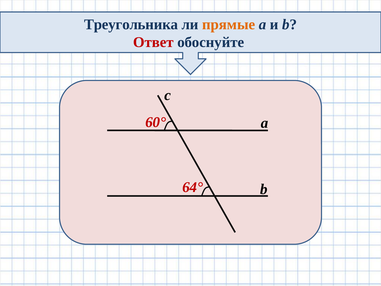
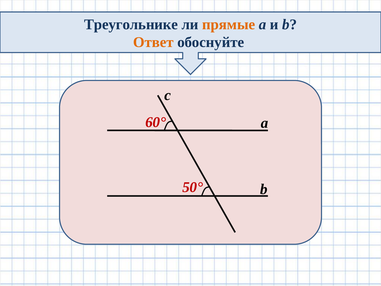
Треугольника: Треугольника -> Треугольнике (131, 24)
Ответ colour: red -> orange (153, 42)
64°: 64° -> 50° (193, 187)
